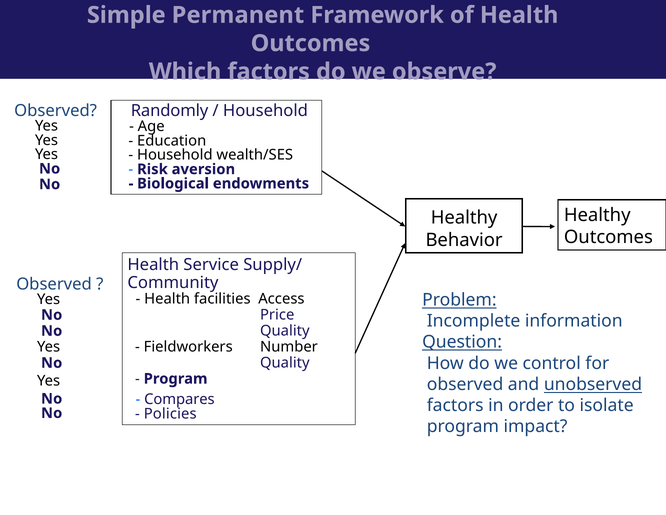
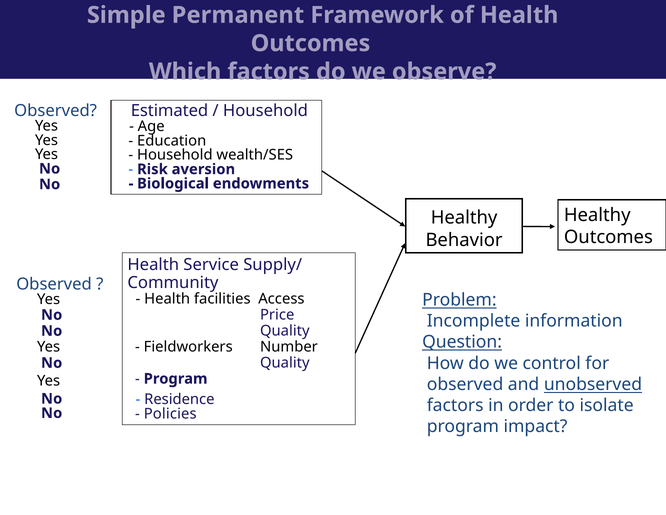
Randomly: Randomly -> Estimated (169, 110)
Compares: Compares -> Residence (179, 399)
